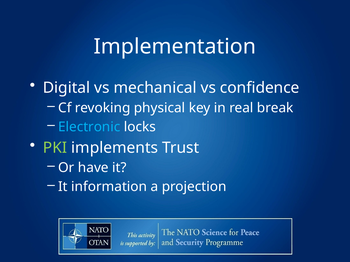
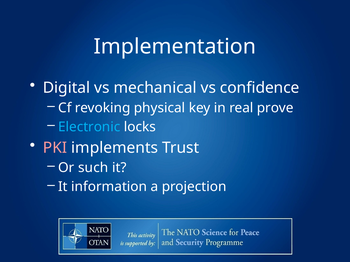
break: break -> prove (275, 108)
PKI colour: light green -> pink (55, 148)
have: have -> such (93, 168)
